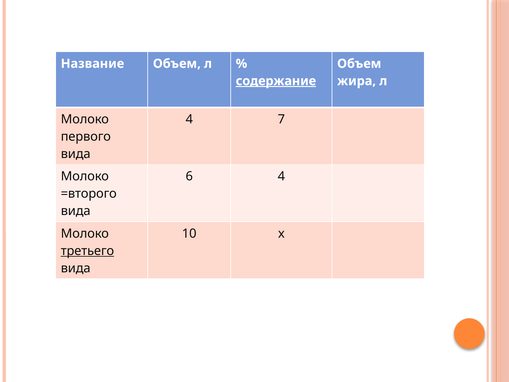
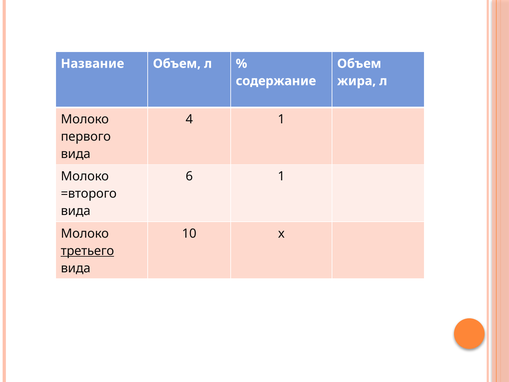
содержание underline: present -> none (276, 81)
4 7: 7 -> 1 (281, 119)
6 4: 4 -> 1 (281, 176)
